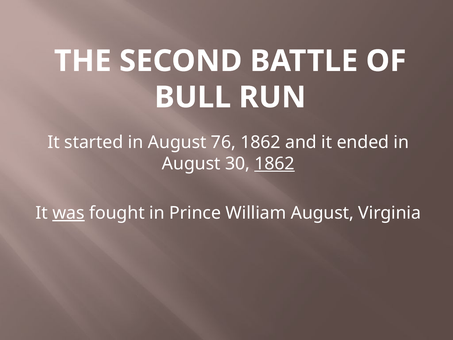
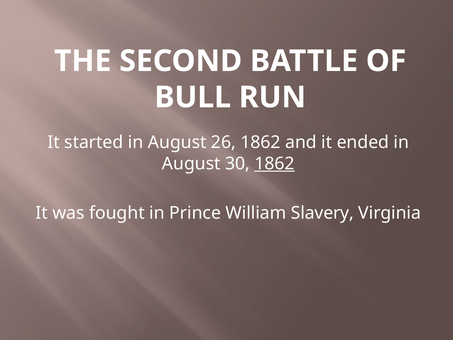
76: 76 -> 26 (223, 142)
was underline: present -> none (68, 213)
William August: August -> Slavery (322, 213)
